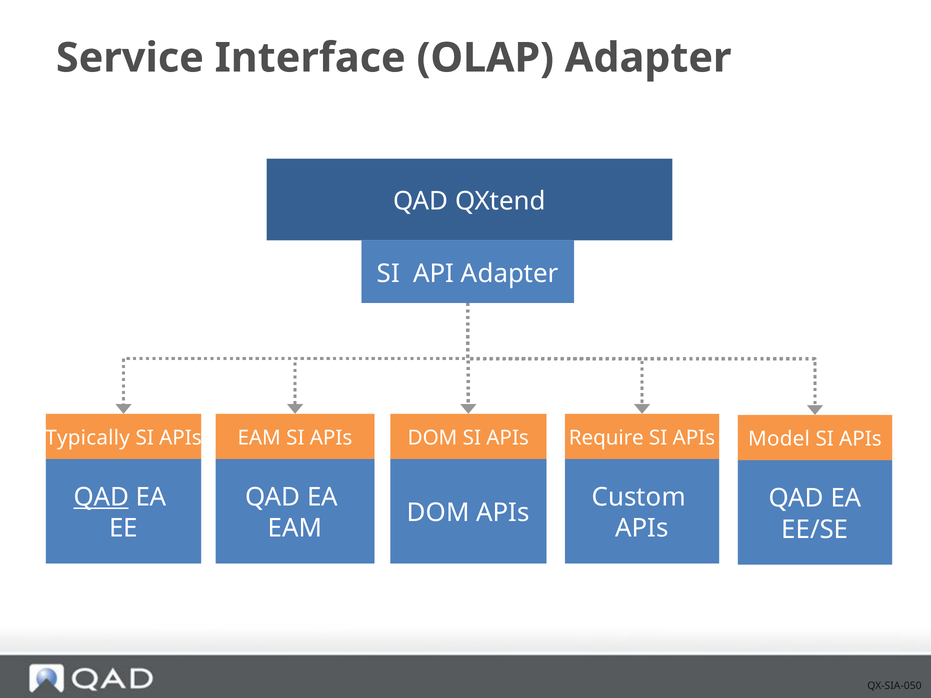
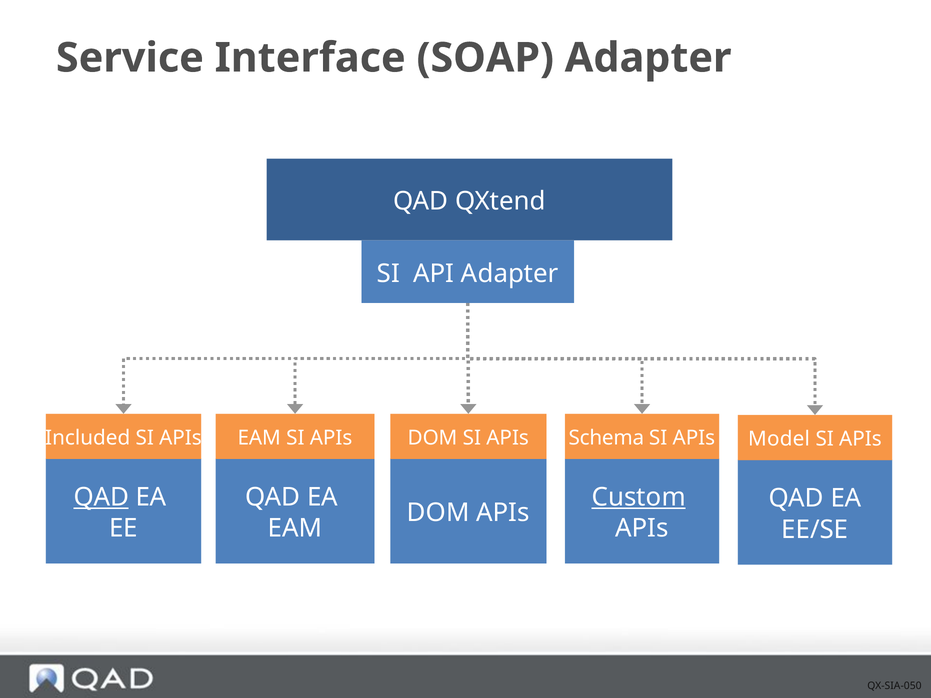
OLAP: OLAP -> SOAP (485, 58)
Typically: Typically -> Included (88, 438)
Require: Require -> Schema (606, 438)
Custom underline: none -> present (639, 497)
